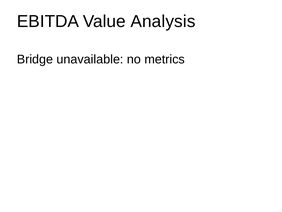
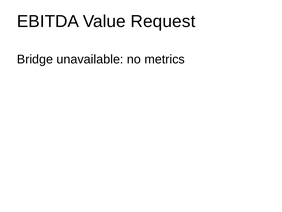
Analysis: Analysis -> Request (163, 21)
